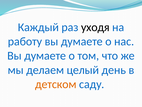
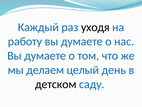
детском colour: orange -> black (56, 84)
